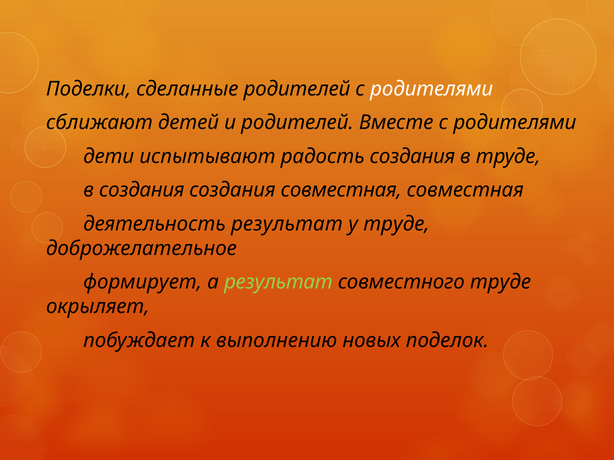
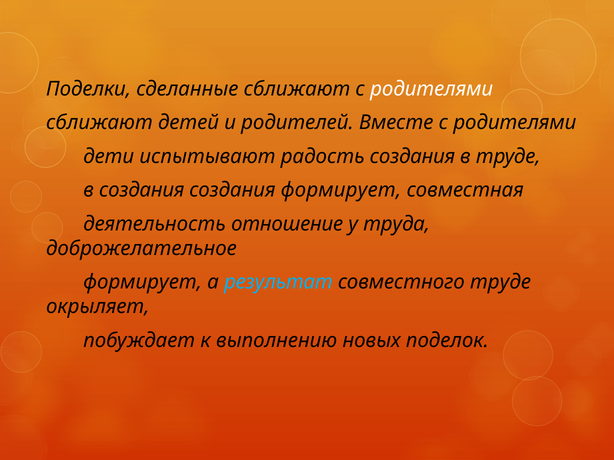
сделанные родителей: родителей -> сближают (297, 89)
создания совместная: совместная -> формирует (341, 190)
деятельность результат: результат -> отношение (287, 224)
у труде: труде -> труда (397, 224)
результат colour: light green -> light blue (278, 282)
